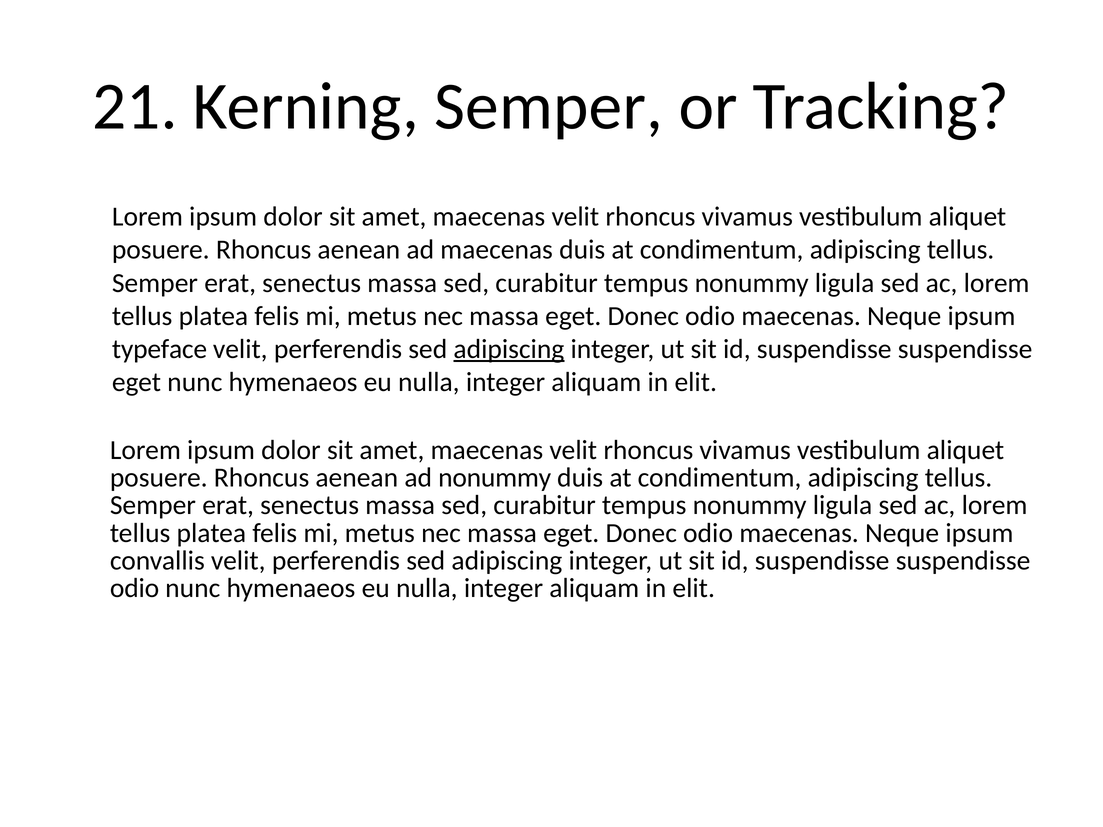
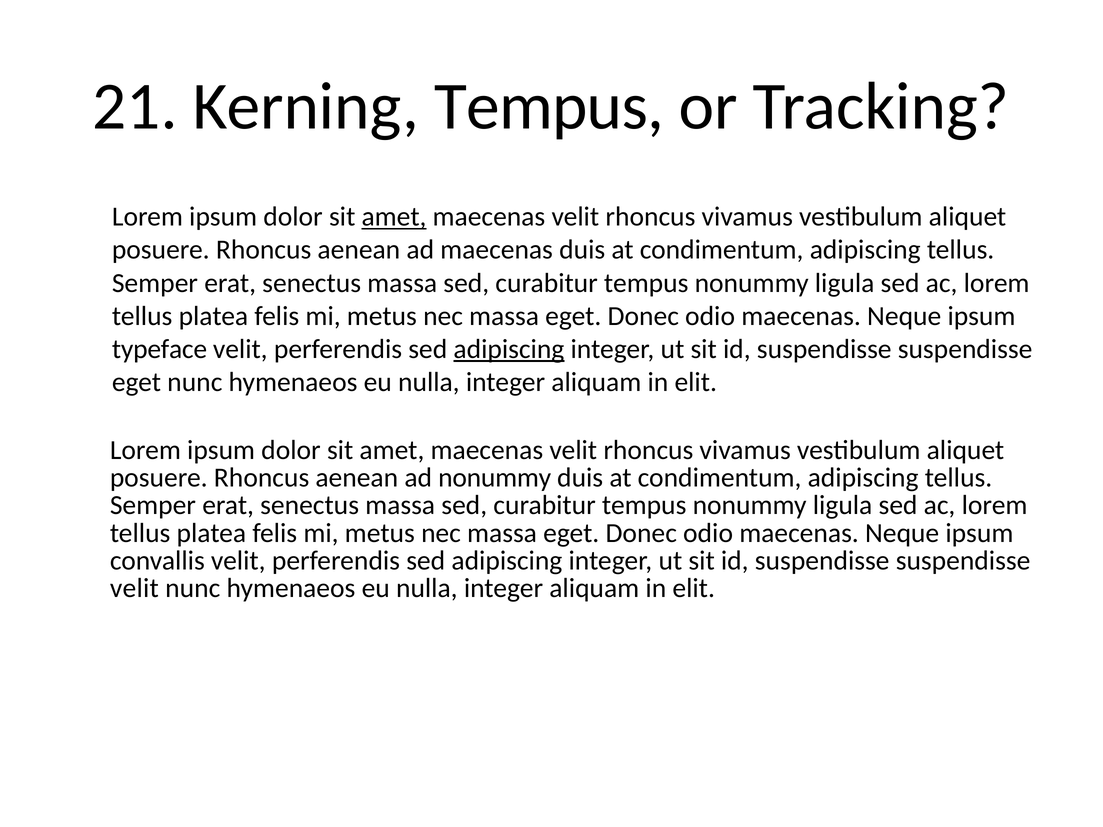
Kerning Semper: Semper -> Tempus (549, 107)
amet underline: none -> present (394, 217)
odio: odio -> velit (134, 588)
